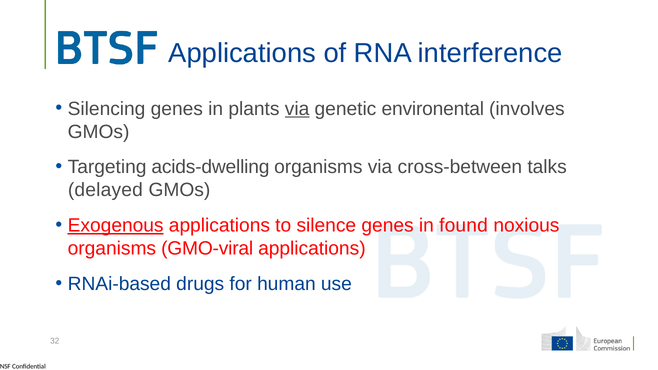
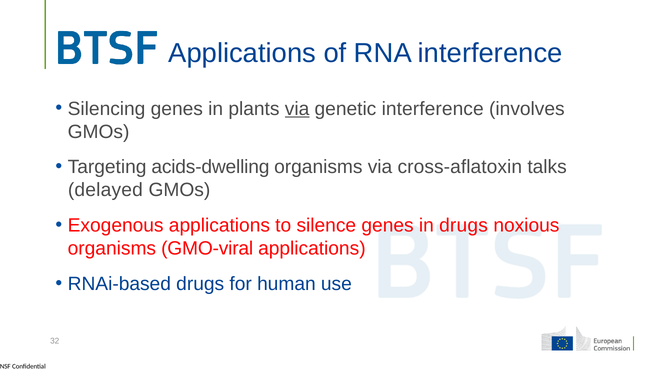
genetic environental: environental -> interference (433, 109)
cross-between: cross-between -> cross-aflatoxin (460, 167)
Exogenous underline: present -> none (116, 226)
in found: found -> drugs (464, 226)
